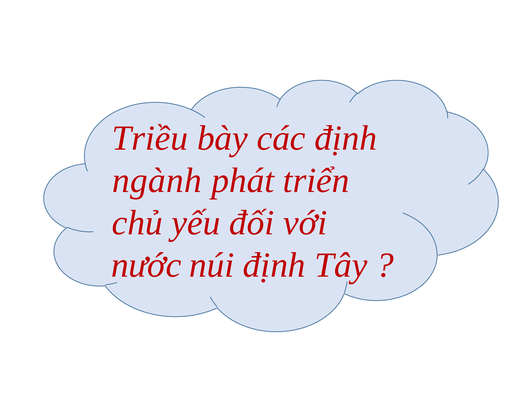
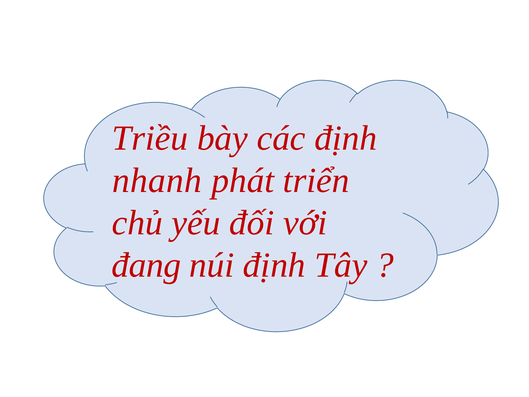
ngành: ngành -> nhanh (157, 180)
nước: nước -> đang (146, 265)
